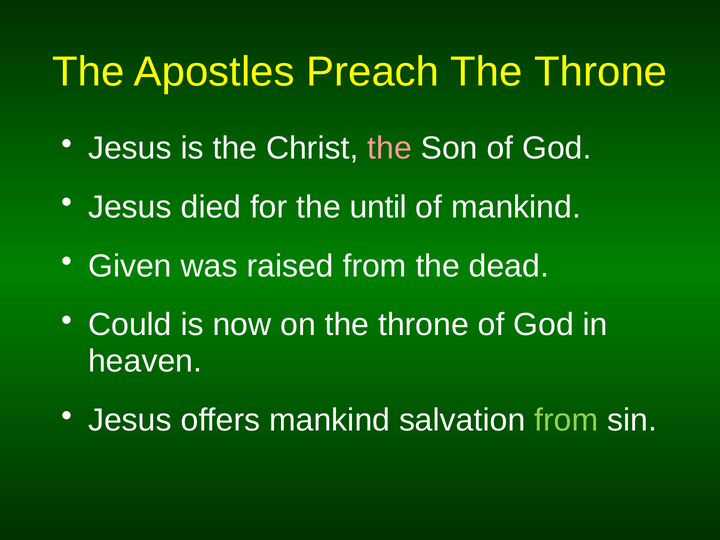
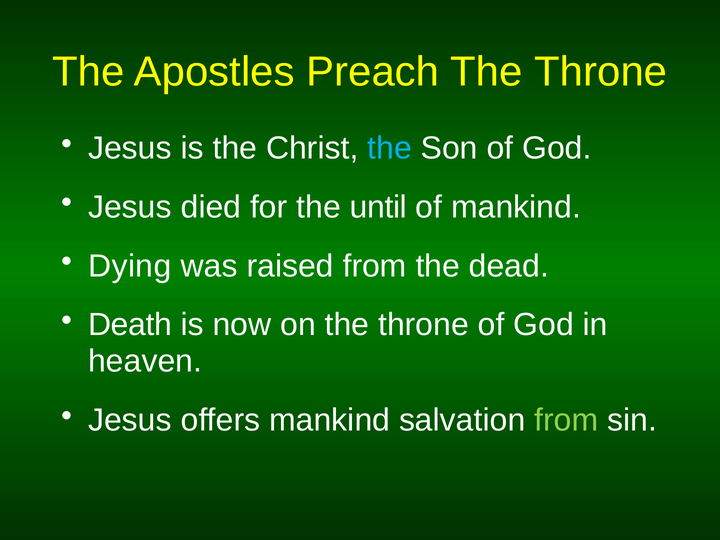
the colour: pink -> light blue (390, 148)
Given: Given -> Dying (130, 266)
Could: Could -> Death (130, 325)
